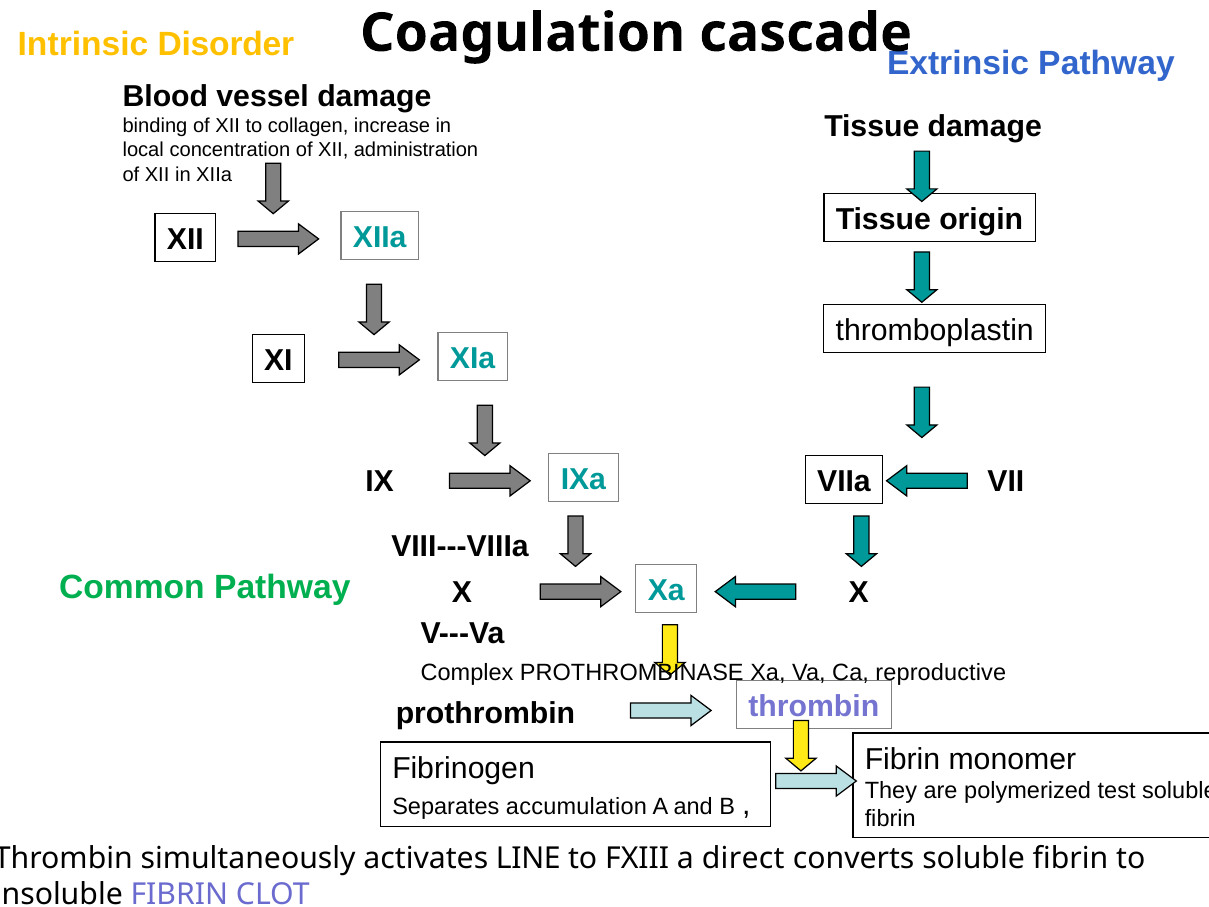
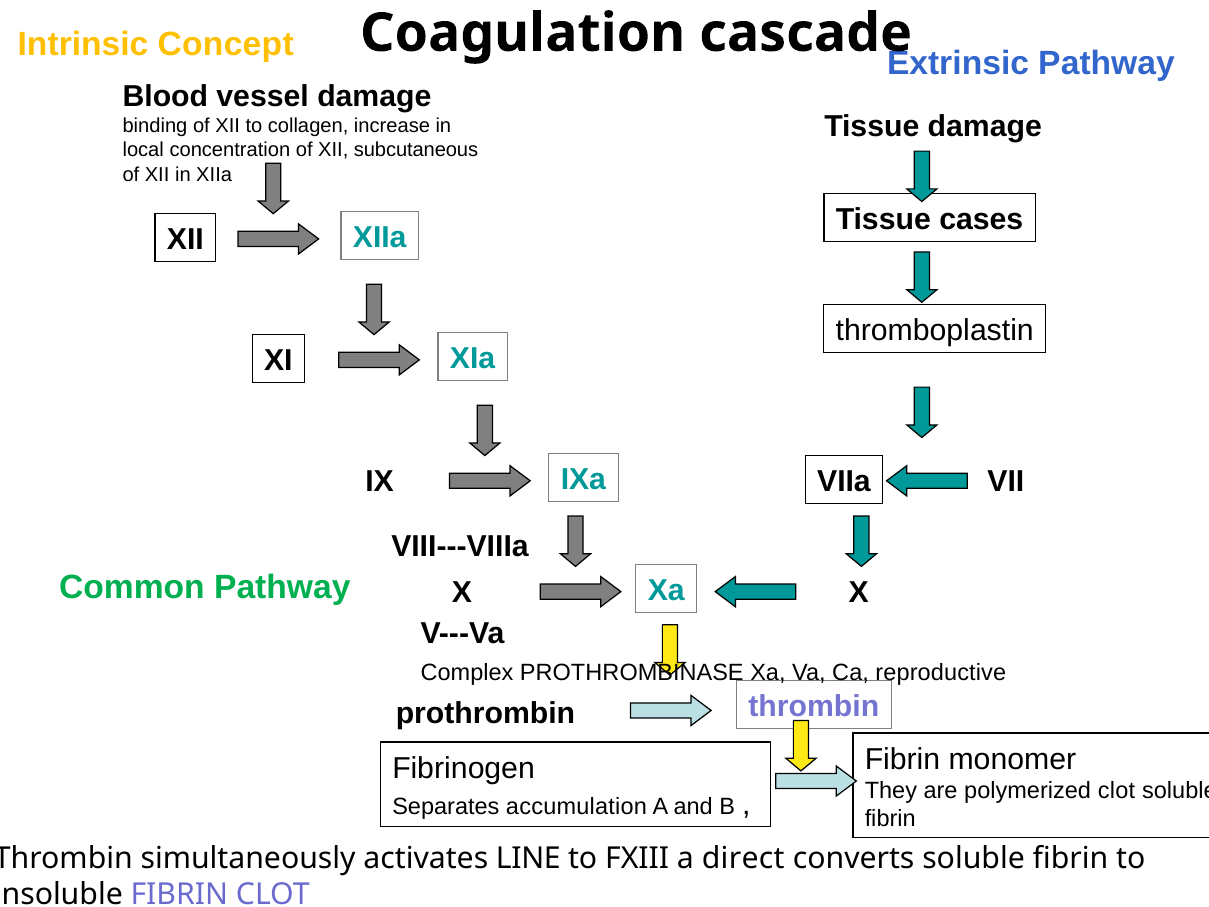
Disorder: Disorder -> Concept (226, 45)
administration: administration -> subcutaneous (416, 150)
origin: origin -> cases (981, 220)
polymerized test: test -> clot (1116, 791)
